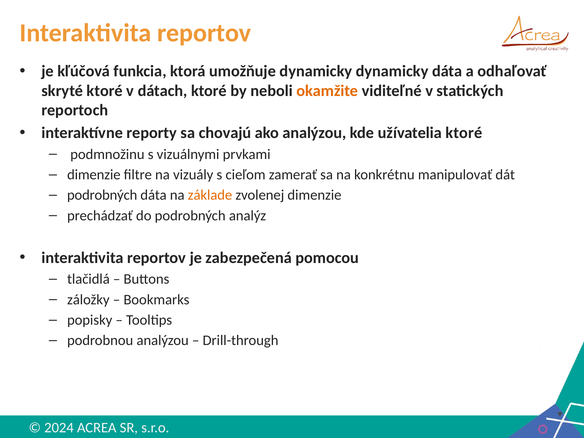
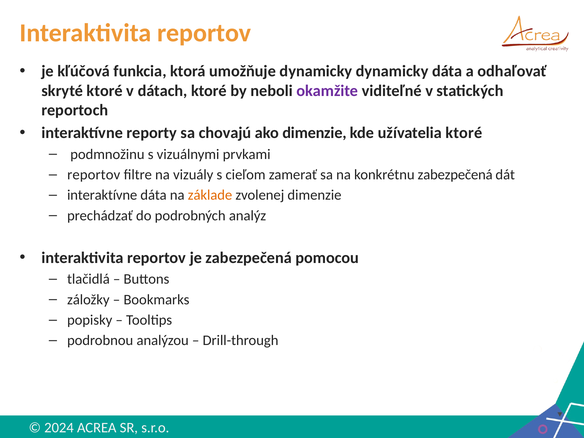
okamžite colour: orange -> purple (327, 91)
ako analýzou: analýzou -> dimenzie (314, 133)
dimenzie: dimenzie -> reportov (94, 175)
konkrétnu manipulovať: manipulovať -> zabezpečená (455, 175)
podrobných: podrobných -> interaktívne (102, 195)
